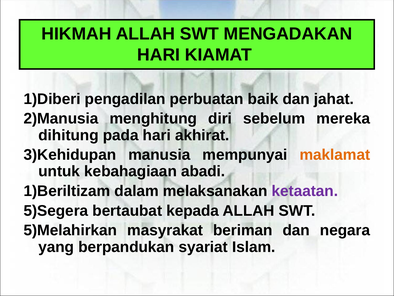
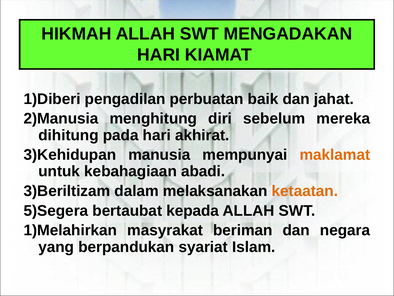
1)Beriltizam: 1)Beriltizam -> 3)Beriltizam (67, 191)
ketaatan colour: purple -> orange (305, 191)
5)Melahirkan: 5)Melahirkan -> 1)Melahirkan (70, 230)
